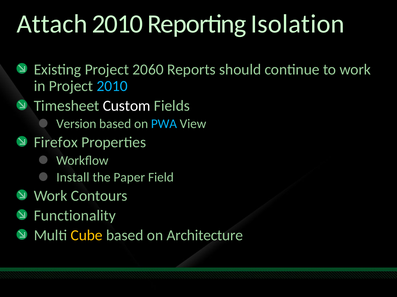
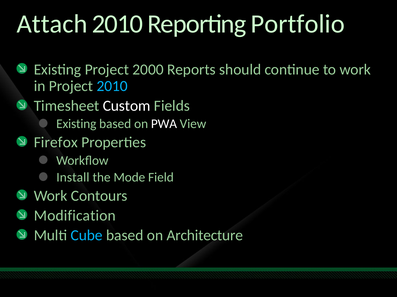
Isolation: Isolation -> Portfolio (298, 24)
2060: 2060 -> 2000 (148, 70)
Version: Version -> Existing (76, 124)
PWA colour: light blue -> white (164, 124)
Paper: Paper -> Mode (129, 178)
Functionality: Functionality -> Modification (75, 216)
Cube colour: yellow -> light blue (87, 236)
